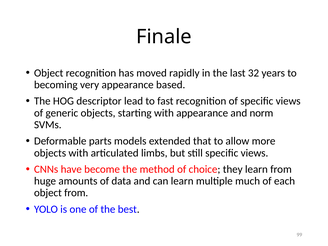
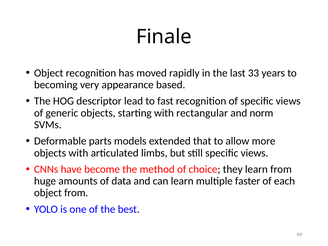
32: 32 -> 33 (254, 73)
with appearance: appearance -> rectangular (202, 113)
much: much -> faster (248, 181)
